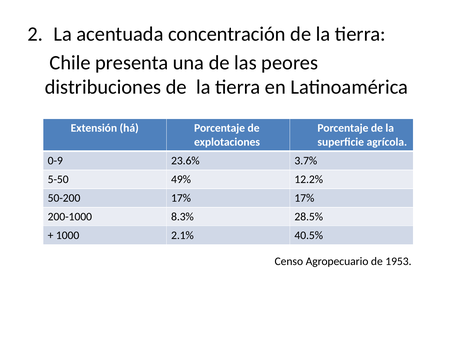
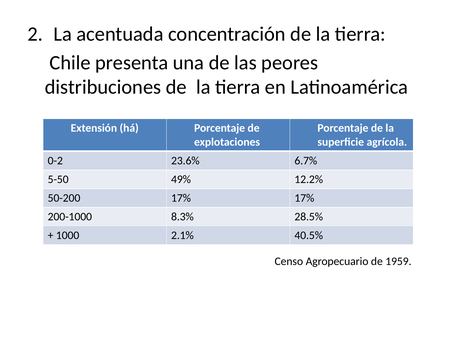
0-9: 0-9 -> 0-2 (55, 161)
3.7%: 3.7% -> 6.7% (306, 161)
1953: 1953 -> 1959 (398, 262)
